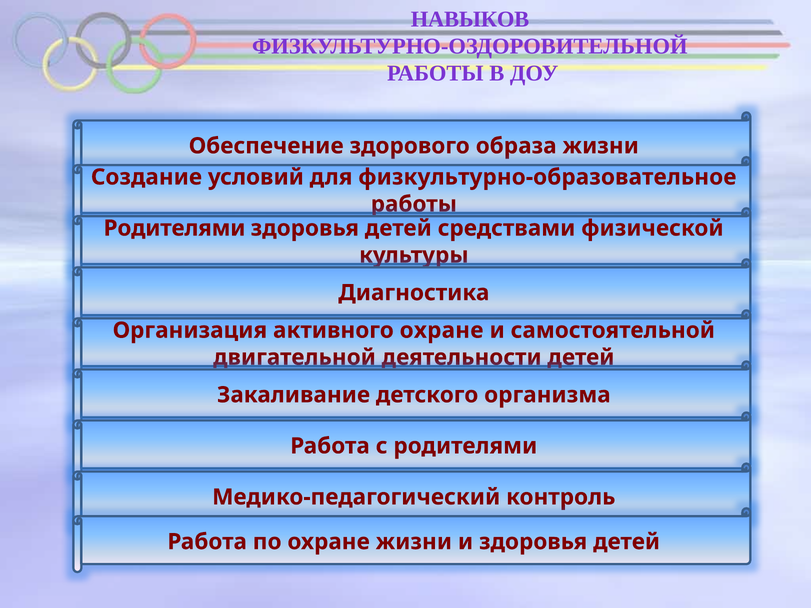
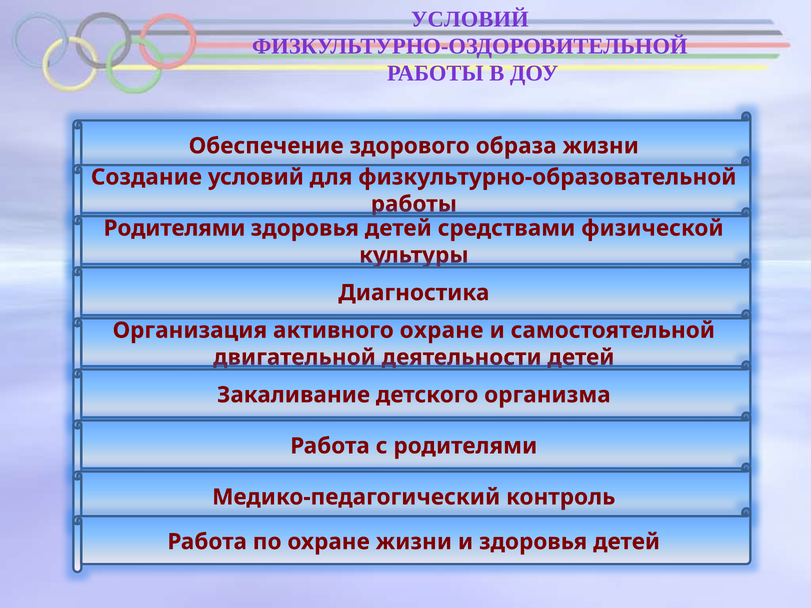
НАВЫКОВ: НАВЫКОВ -> УСЛОВИЙ (470, 19)
физкультурно-образовательное: физкультурно-образовательное -> физкультурно-образовательной (547, 177)
